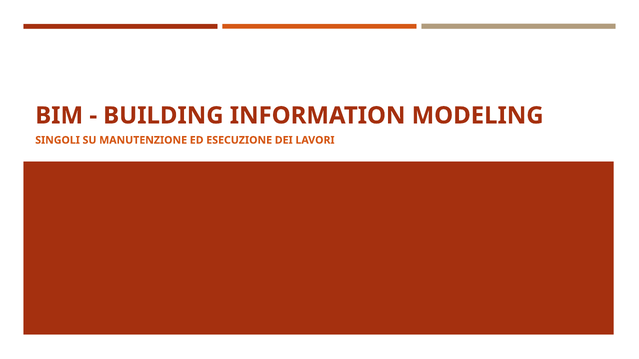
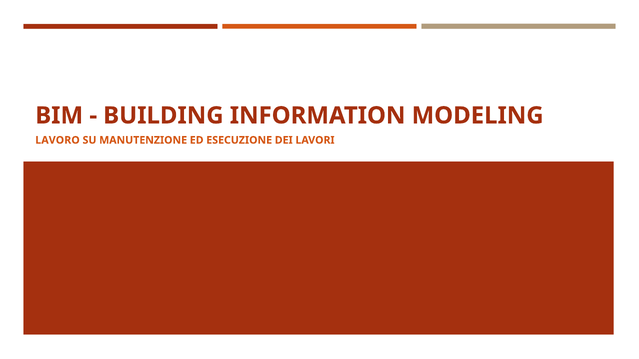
SINGOLI: SINGOLI -> LAVORO (57, 140)
